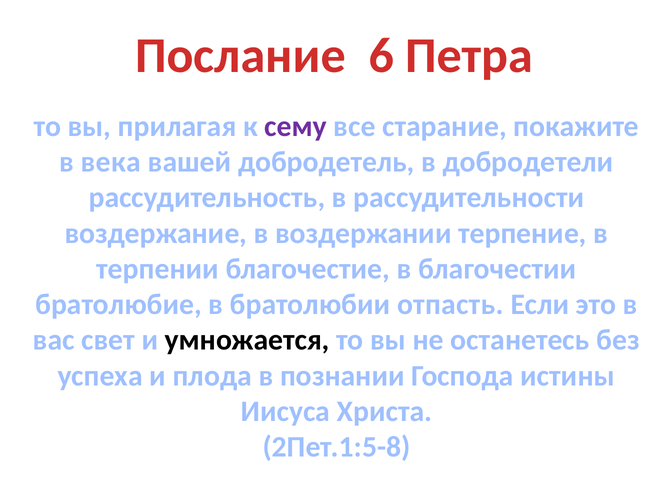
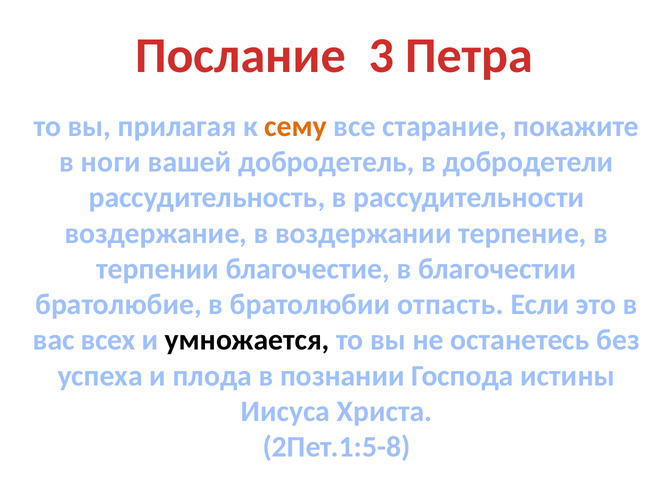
6: 6 -> 3 (381, 56)
сему colour: purple -> orange (296, 126)
века: века -> ноги (111, 162)
свет: свет -> всех (108, 340)
